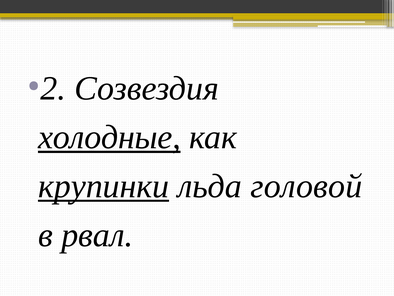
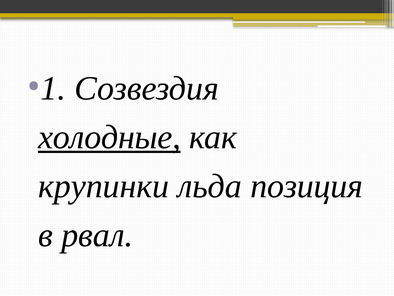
2: 2 -> 1 (53, 88)
крупинки underline: present -> none (104, 186)
головой: головой -> позиция (307, 186)
